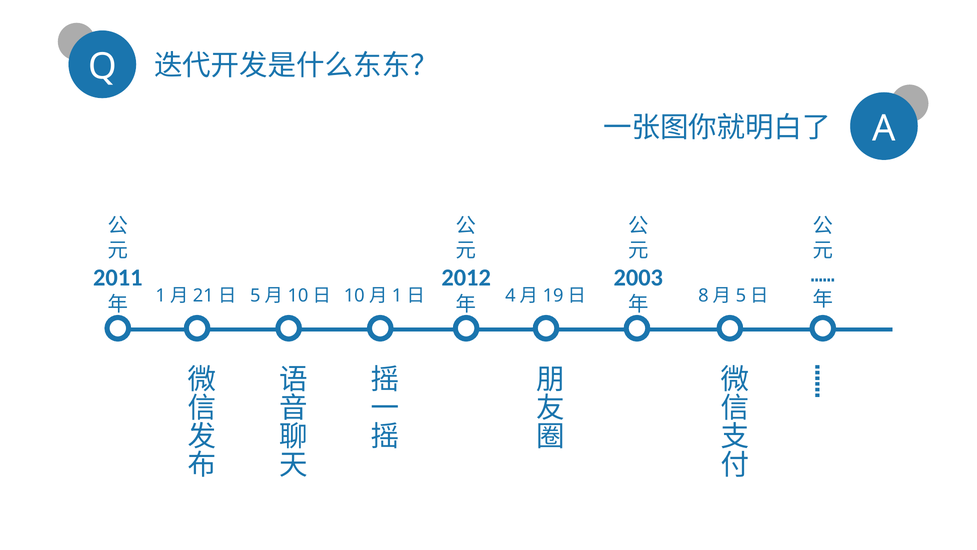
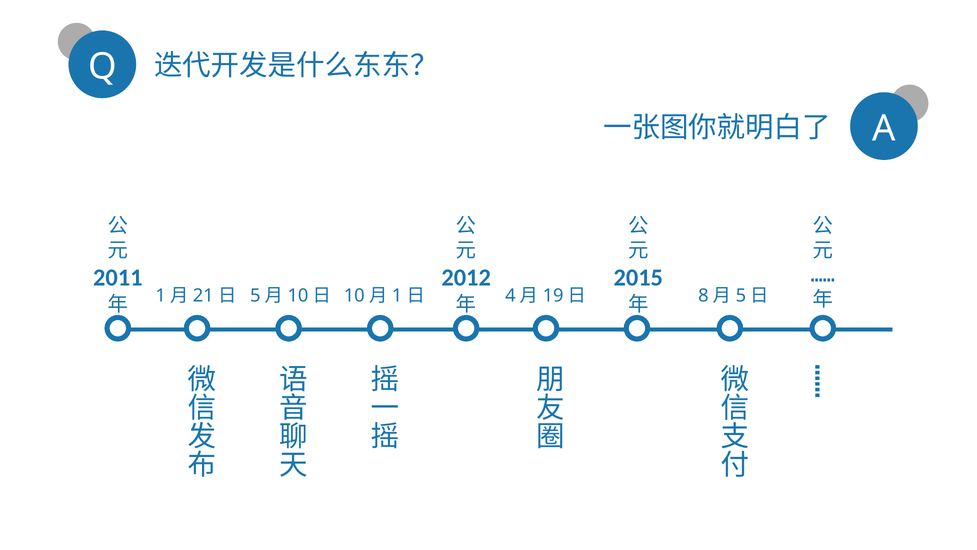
2003: 2003 -> 2015 (638, 278)
